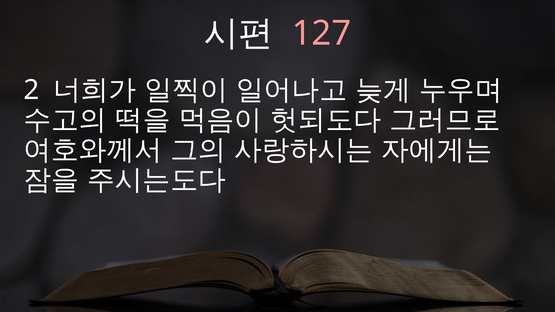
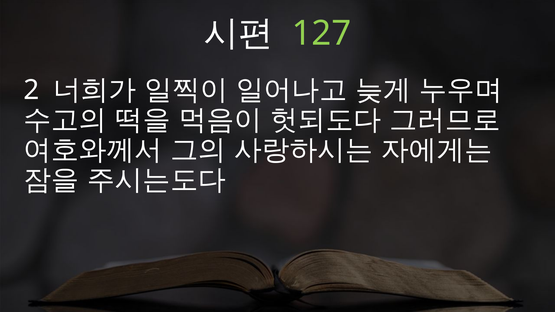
127 colour: pink -> light green (322, 33)
